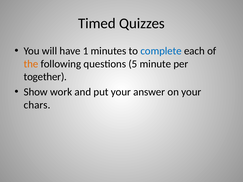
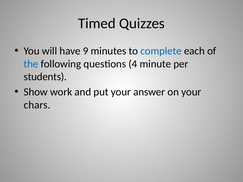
1: 1 -> 9 (86, 51)
the colour: orange -> blue (31, 64)
5: 5 -> 4 (133, 64)
together: together -> students (45, 77)
